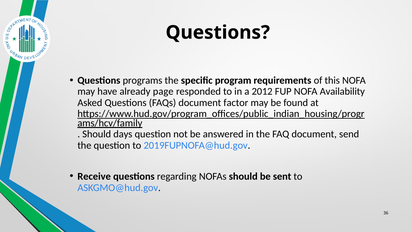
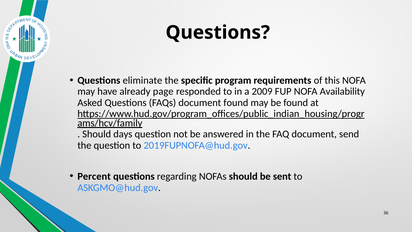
programs: programs -> eliminate (142, 80)
2012: 2012 -> 2009 (262, 91)
document factor: factor -> found (236, 103)
Receive: Receive -> Percent (94, 176)
